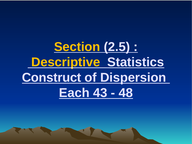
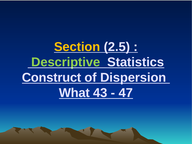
Descriptive colour: yellow -> light green (66, 62)
Each: Each -> What (74, 93)
48: 48 -> 47 (126, 93)
